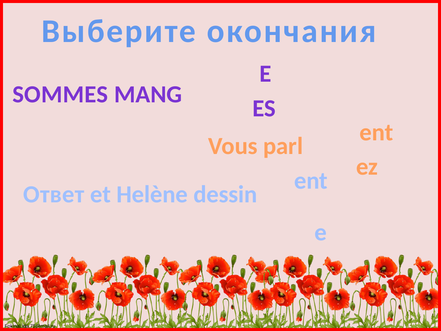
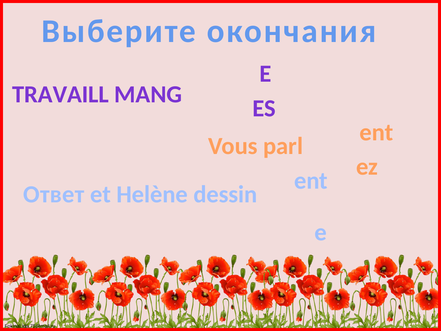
SOMMES: SOMMES -> TRAVAILL (61, 94)
